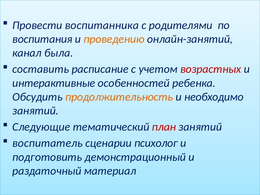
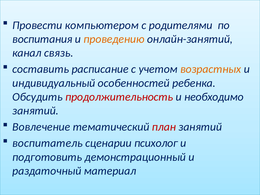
воспитанника: воспитанника -> компьютером (102, 25)
была: была -> связь (59, 53)
возрастных colour: red -> orange (211, 69)
интерактивные: интерактивные -> индивидуальный (54, 83)
продолжительность colour: orange -> red (119, 97)
Следующие: Следующие -> Вовлечение (41, 127)
